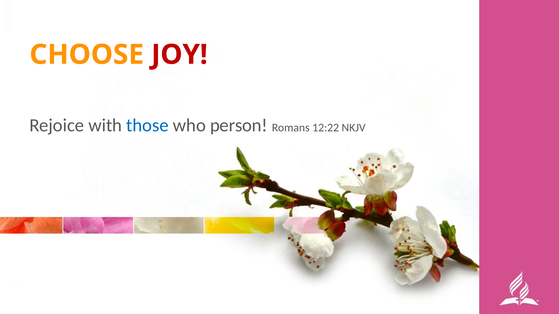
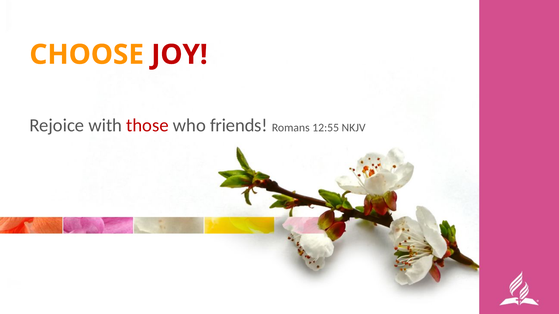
those colour: blue -> red (147, 126)
person: person -> friends (239, 126)
12:22: 12:22 -> 12:55 (326, 128)
